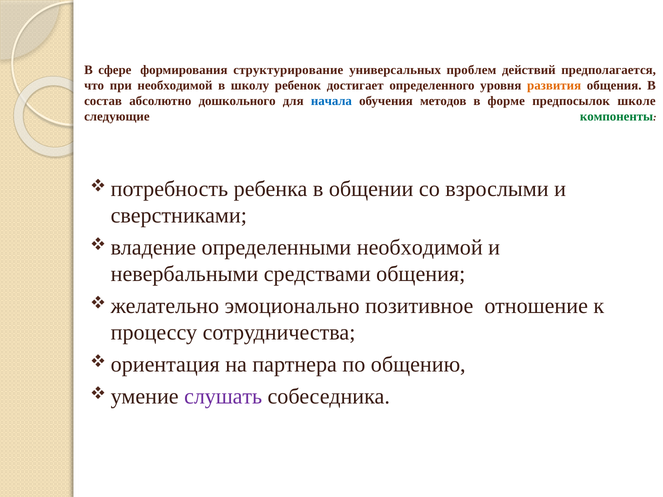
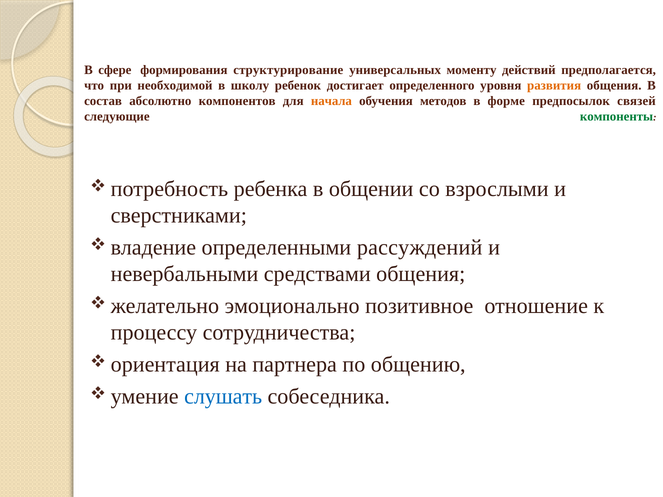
проблем: проблем -> моменту (472, 70)
дошкольного: дошкольного -> компонентов (237, 101)
начала colour: blue -> orange (331, 101)
школе: школе -> связей (636, 101)
определенными необходимой: необходимой -> рассуждений (420, 248)
слушать colour: purple -> blue (223, 397)
